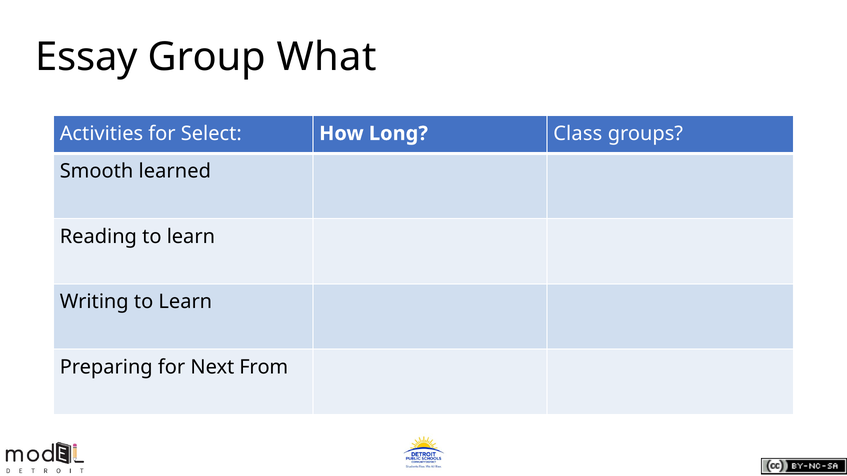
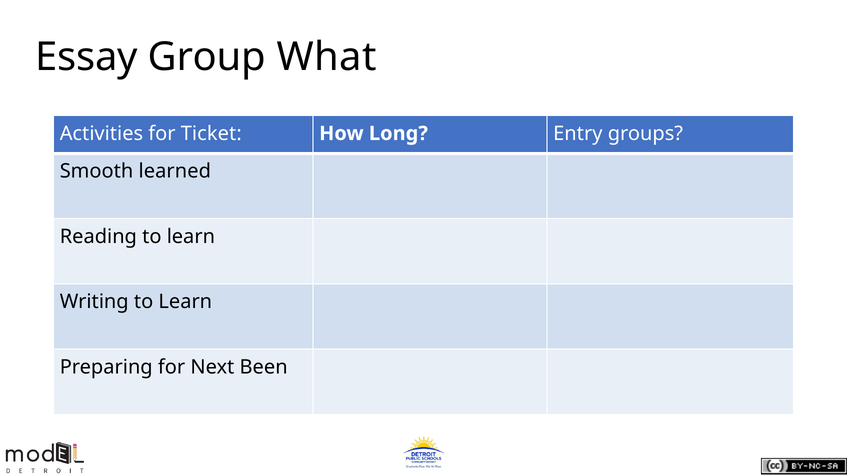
Select: Select -> Ticket (211, 134)
Class: Class -> Entry (578, 134)
From: From -> Been (264, 367)
